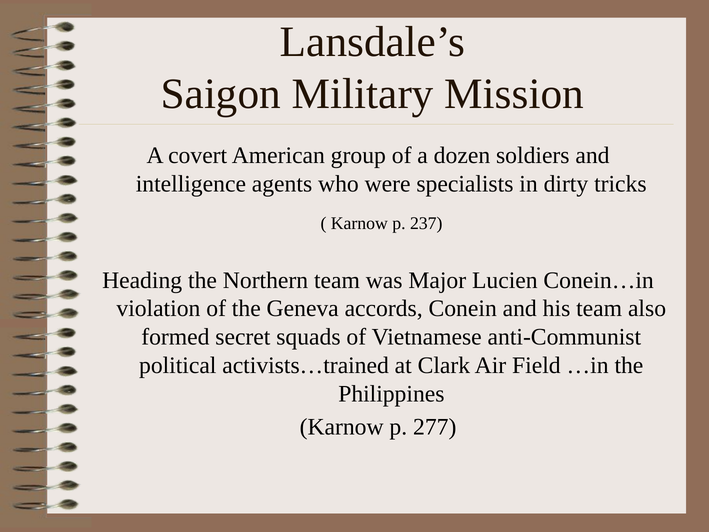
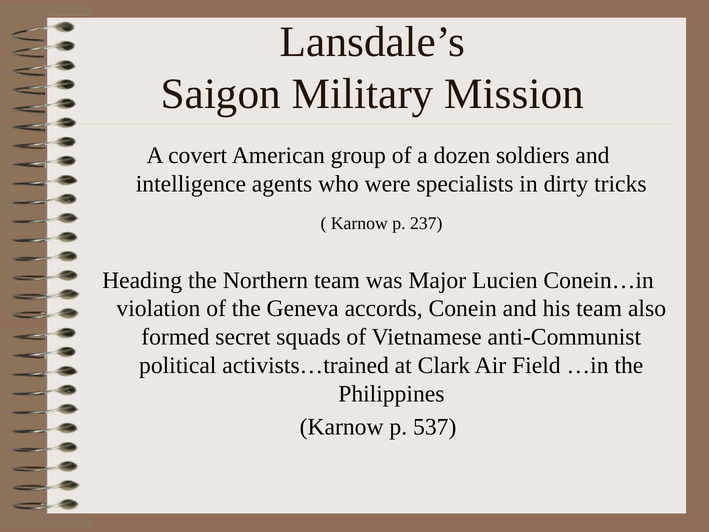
277: 277 -> 537 (435, 427)
